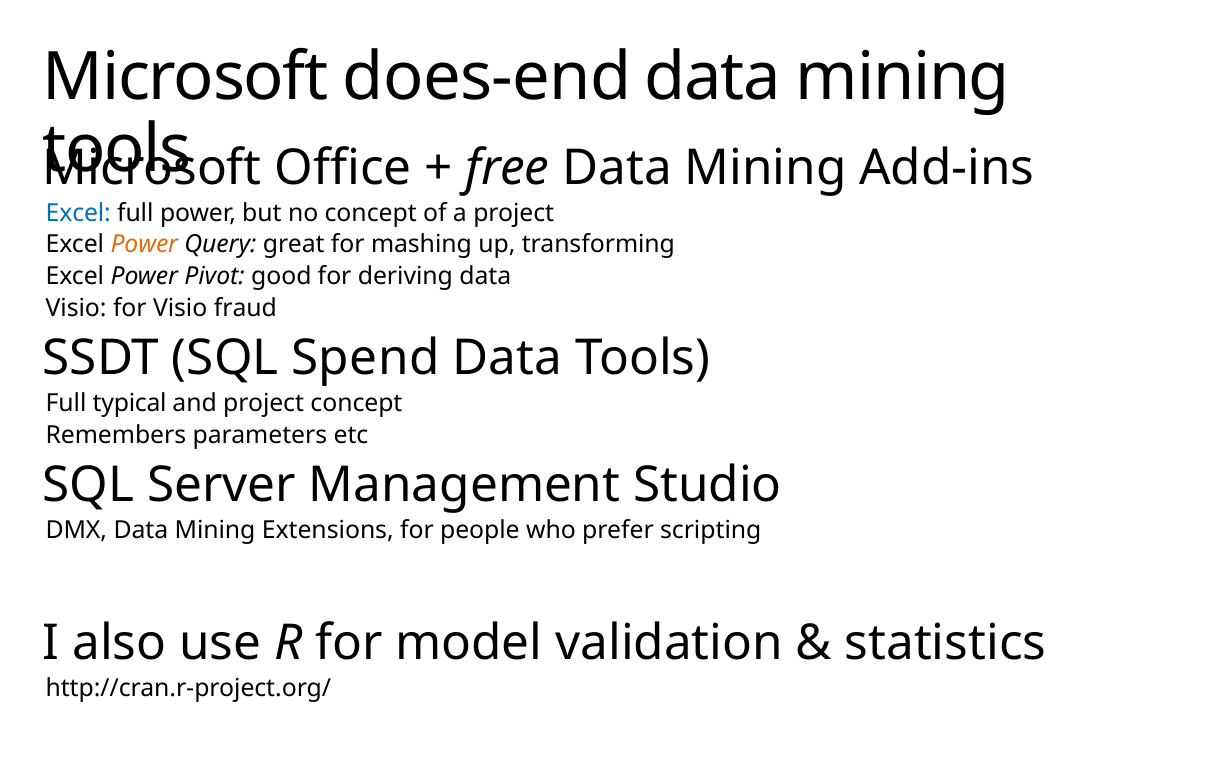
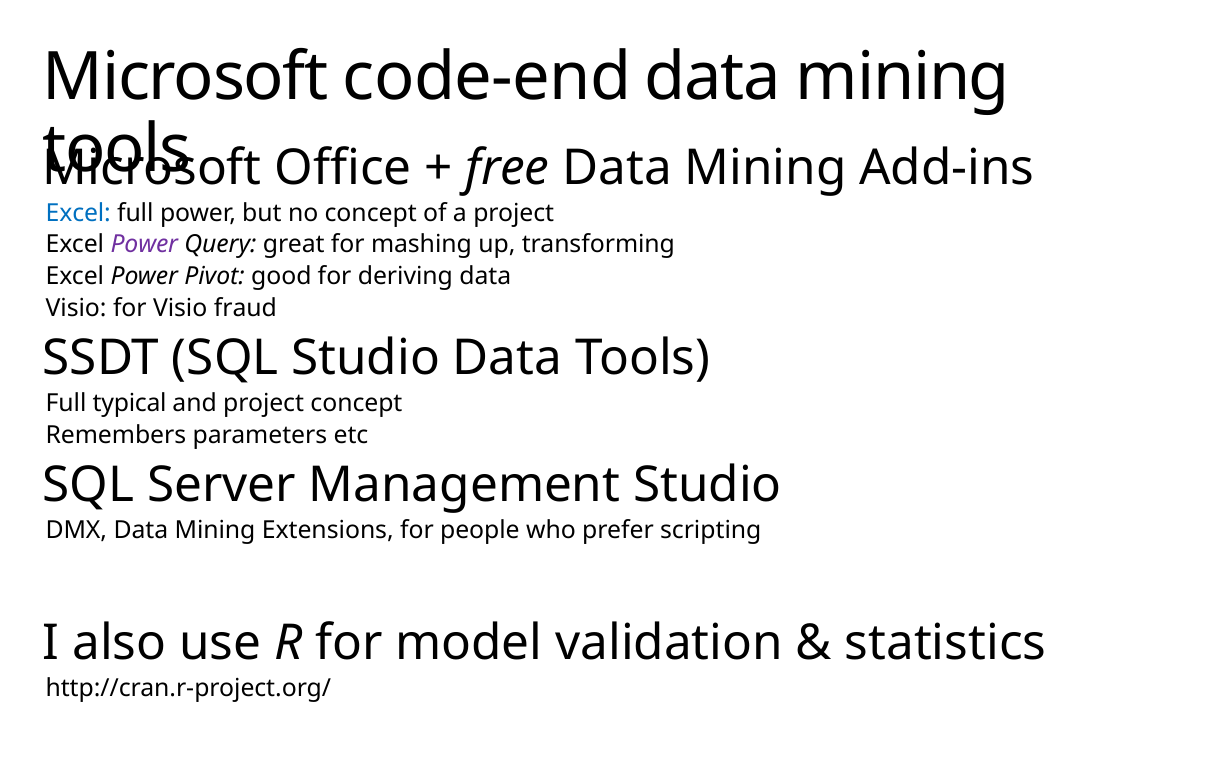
does-end: does-end -> code-end (487, 78)
Power colour: orange -> purple (144, 245)
SQL Spend: Spend -> Studio (366, 358)
